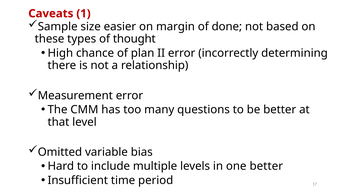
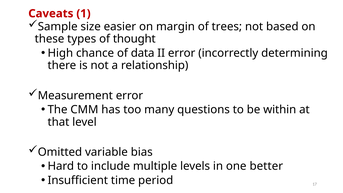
done: done -> trees (227, 27)
plan: plan -> data (143, 53)
be better: better -> within (280, 110)
